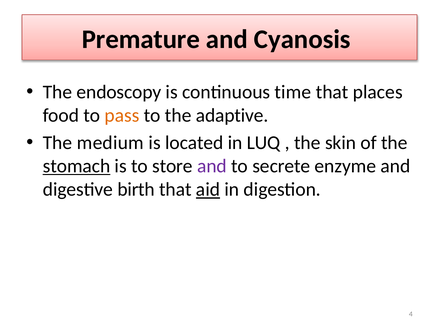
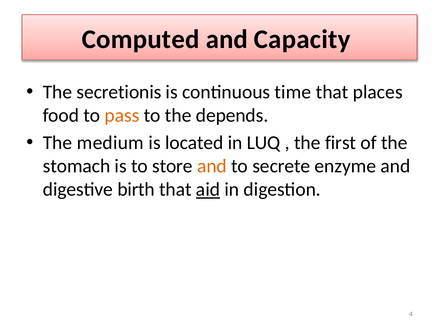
Premature: Premature -> Computed (141, 39)
Cyanosis: Cyanosis -> Capacity (302, 39)
endoscopy: endoscopy -> secretionis (119, 92)
adaptive: adaptive -> depends (232, 116)
skin: skin -> first (341, 143)
stomach underline: present -> none (77, 166)
and colour: purple -> orange (212, 166)
